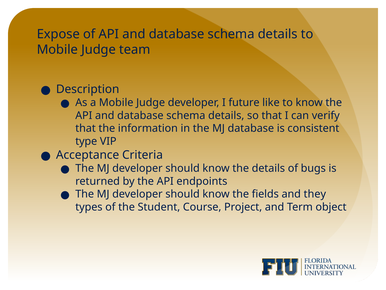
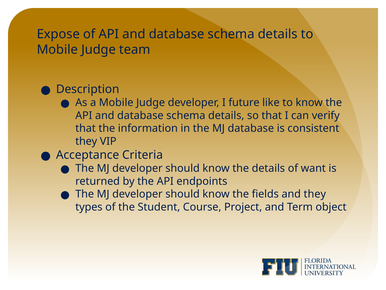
type: type -> they (86, 141)
bugs: bugs -> want (313, 168)
